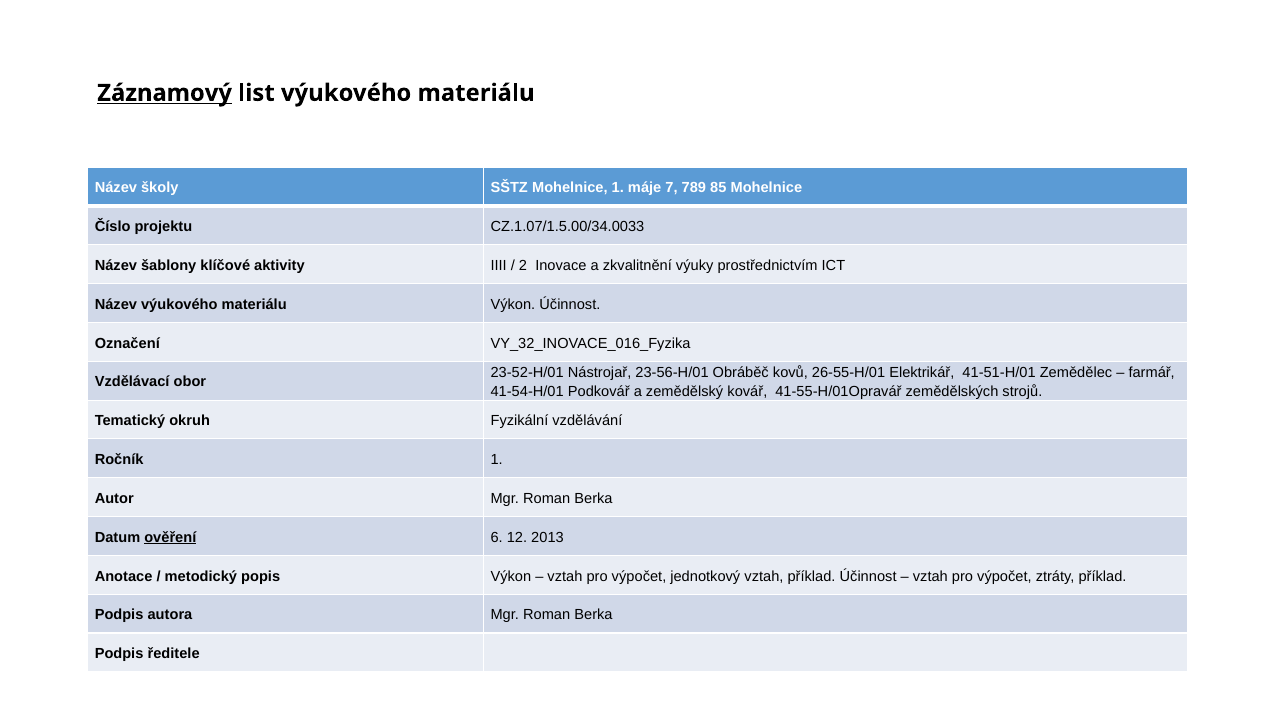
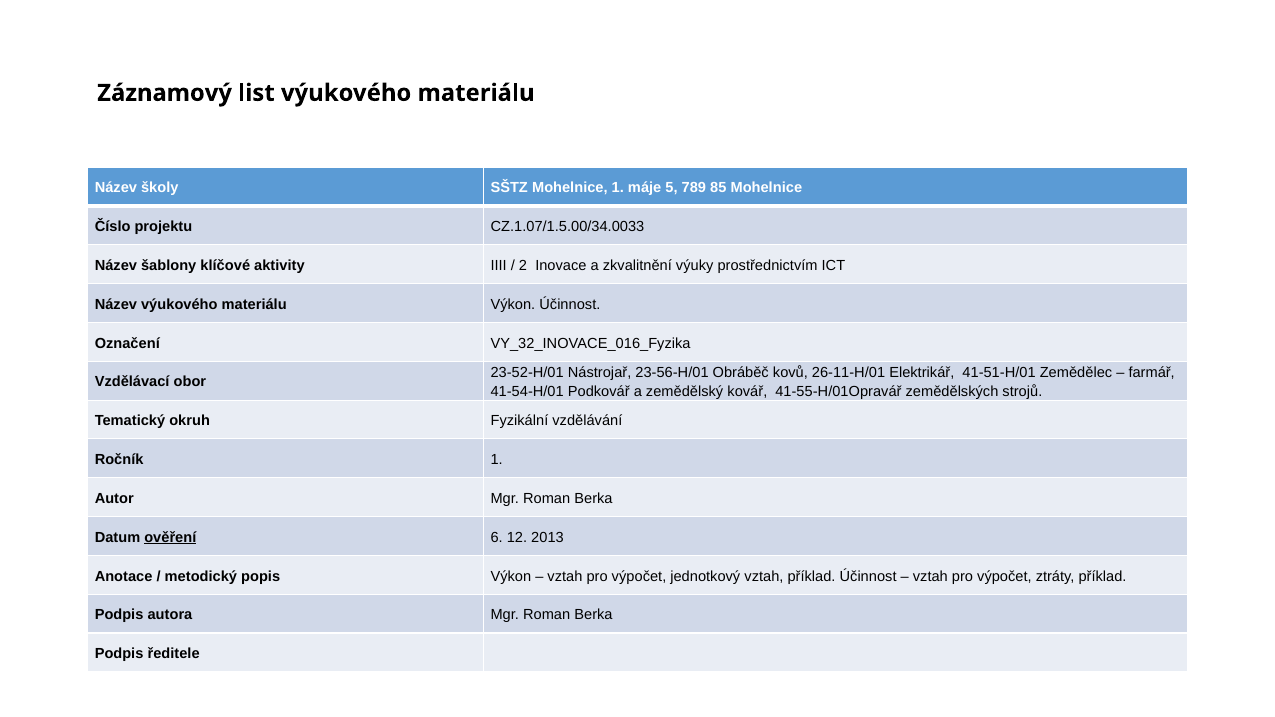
Záznamový underline: present -> none (165, 93)
7: 7 -> 5 (672, 188)
26-55-H/01: 26-55-H/01 -> 26-11-H/01 (849, 373)
